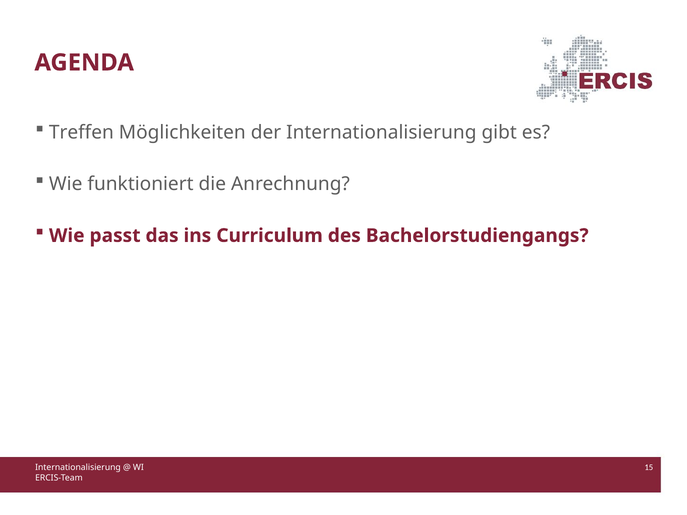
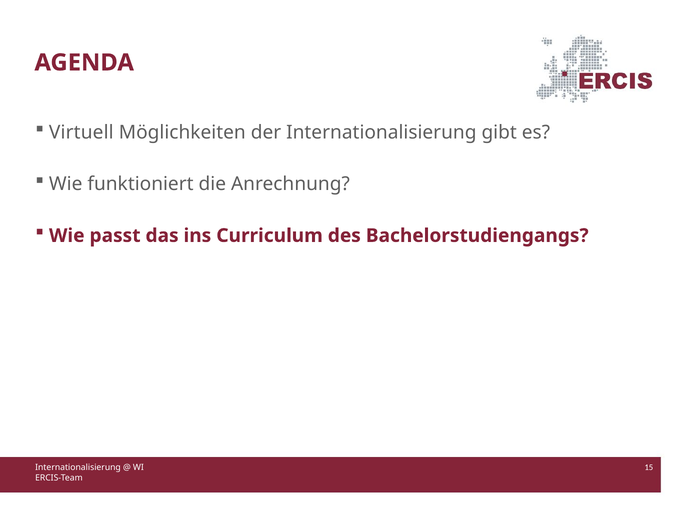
Treffen: Treffen -> Virtuell (81, 133)
